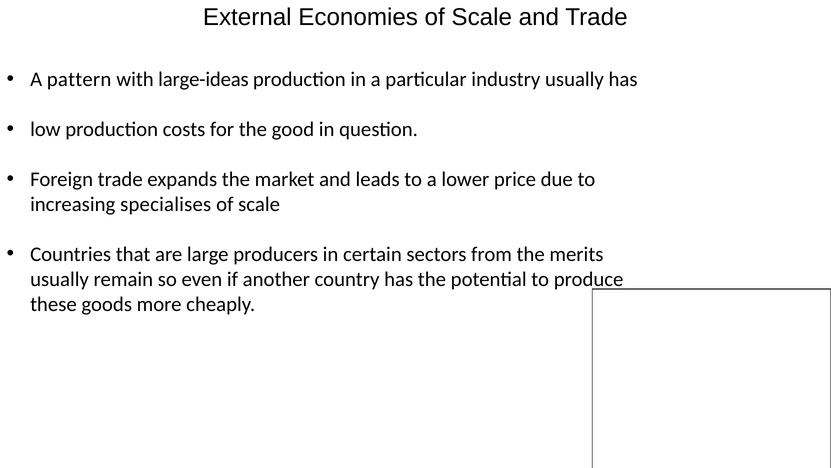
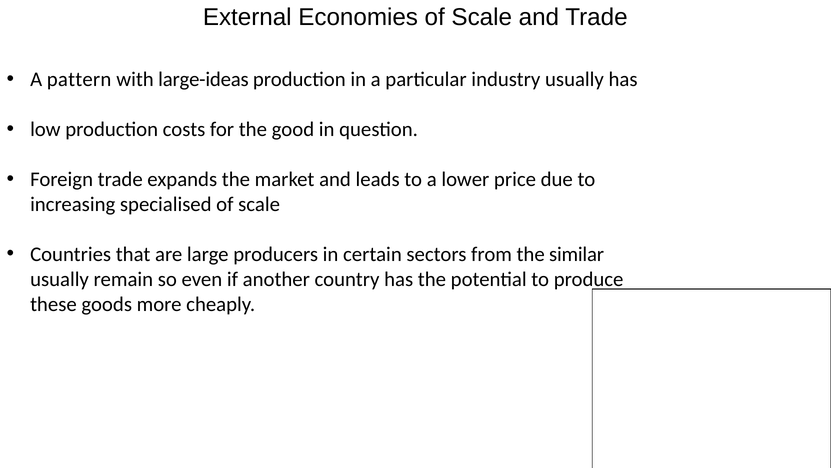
specialises: specialises -> specialised (166, 204)
merits: merits -> similar (577, 254)
